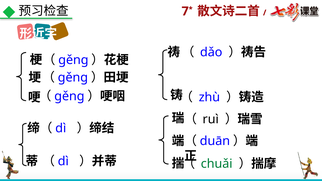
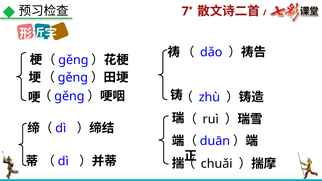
chuǎi colour: green -> black (217, 164)
